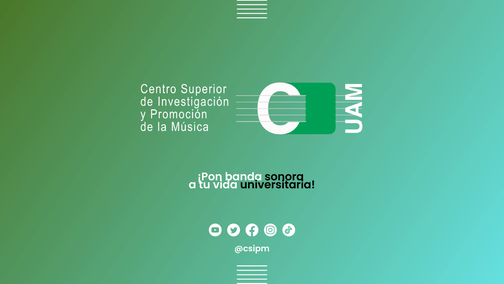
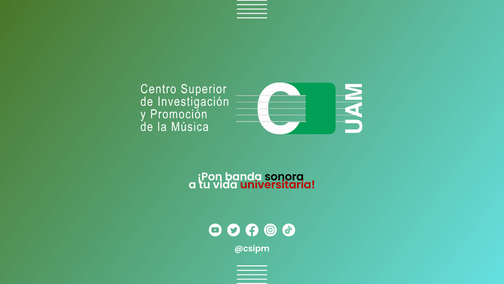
universitaria colour: black -> red (278, 184)
